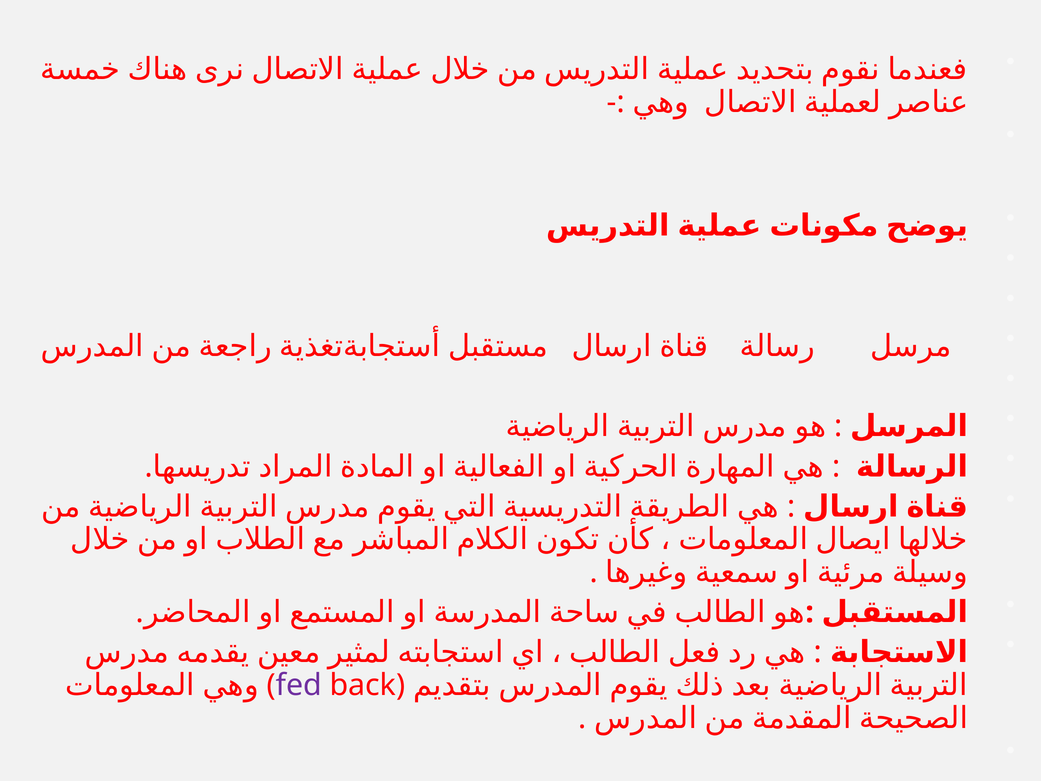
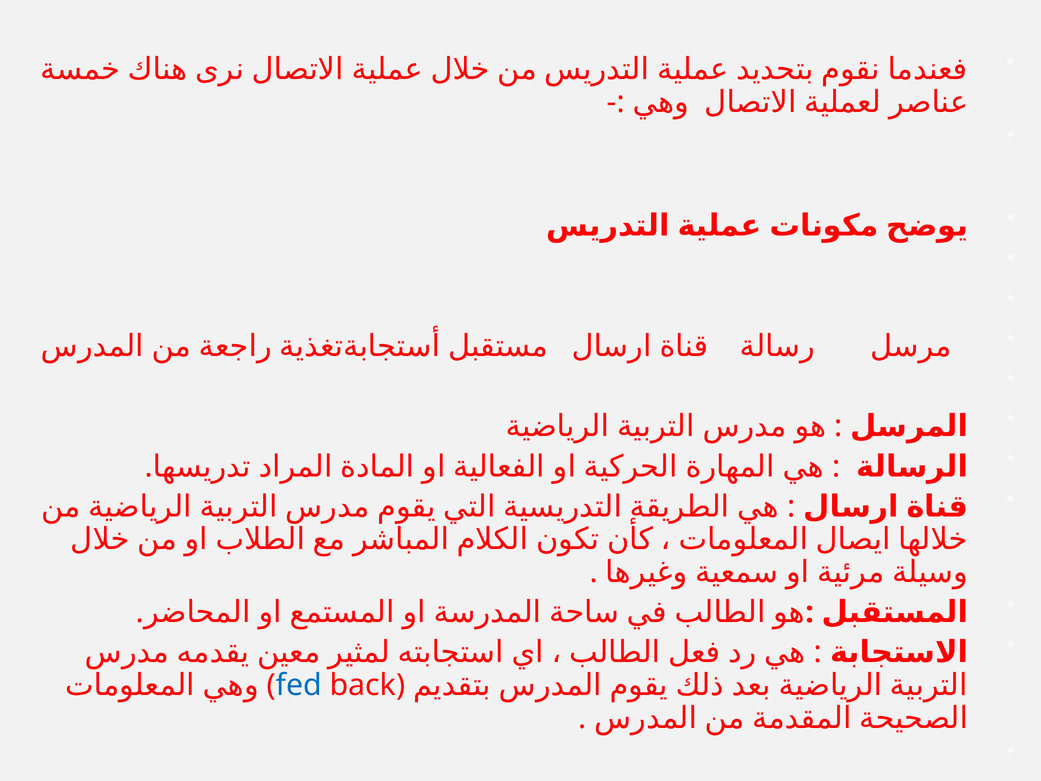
fed colour: purple -> blue (299, 685)
